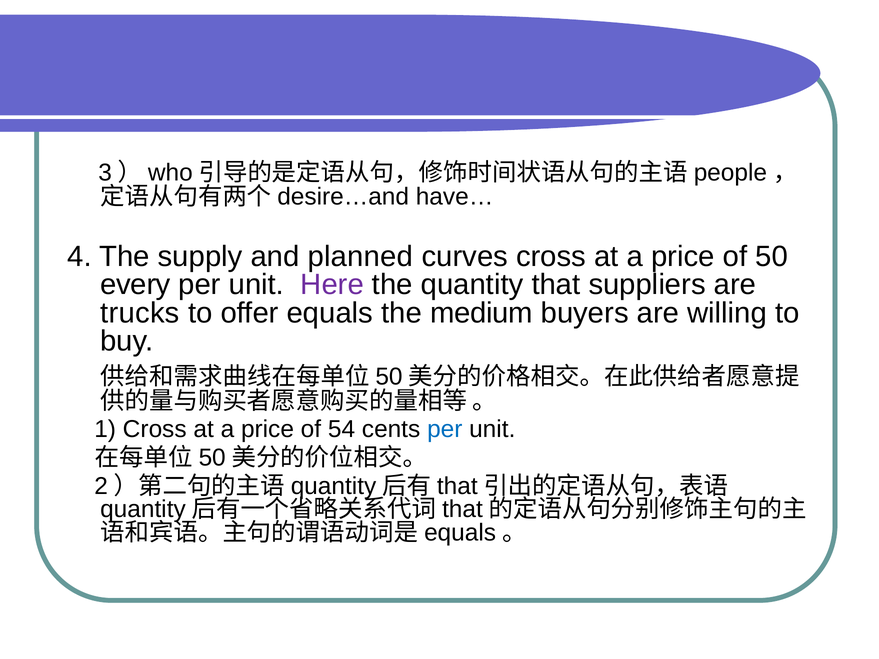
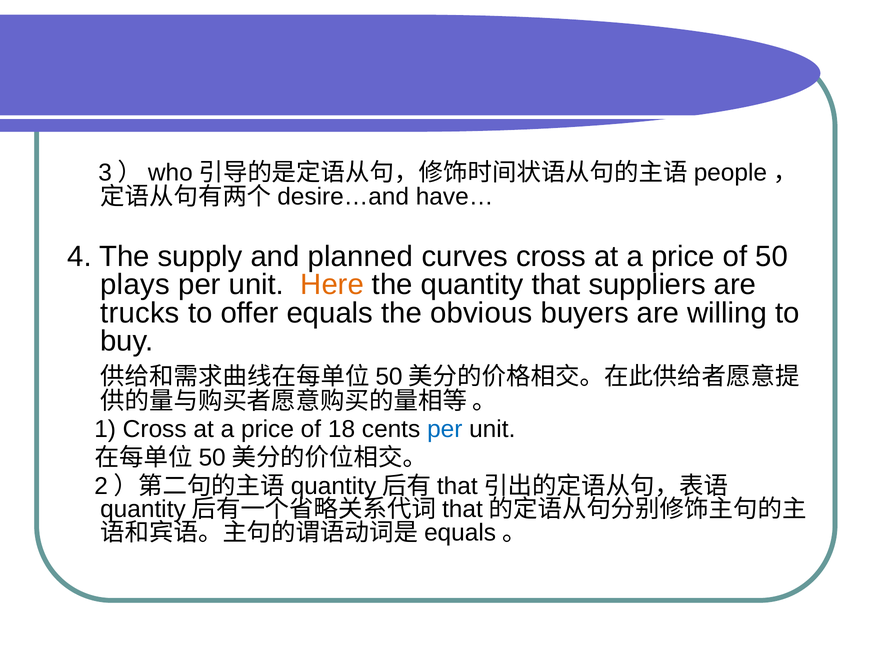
every: every -> plays (135, 285)
Here colour: purple -> orange (332, 285)
medium: medium -> obvious (481, 313)
54: 54 -> 18 (342, 429)
